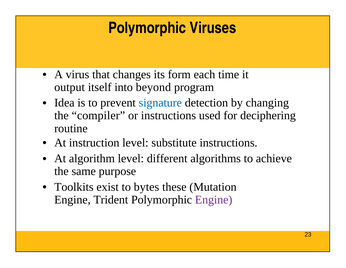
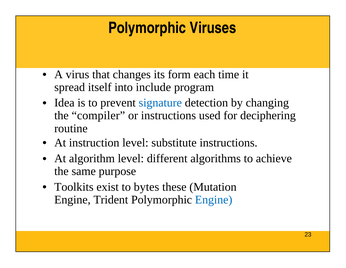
output: output -> spread (70, 87)
beyond: beyond -> include (153, 87)
Engine colour: purple -> blue (214, 199)
